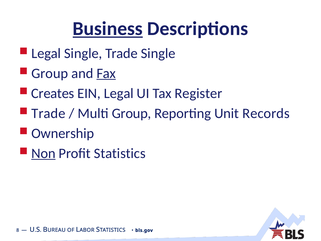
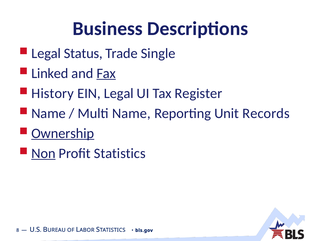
Business underline: present -> none (108, 29)
Legal Single: Single -> Status (83, 53)
Group: Group -> Linked (50, 73)
Creates: Creates -> History (53, 93)
Trade: Trade -> Name (49, 113)
Multi Group: Group -> Name (131, 113)
Ownership underline: none -> present (63, 133)
